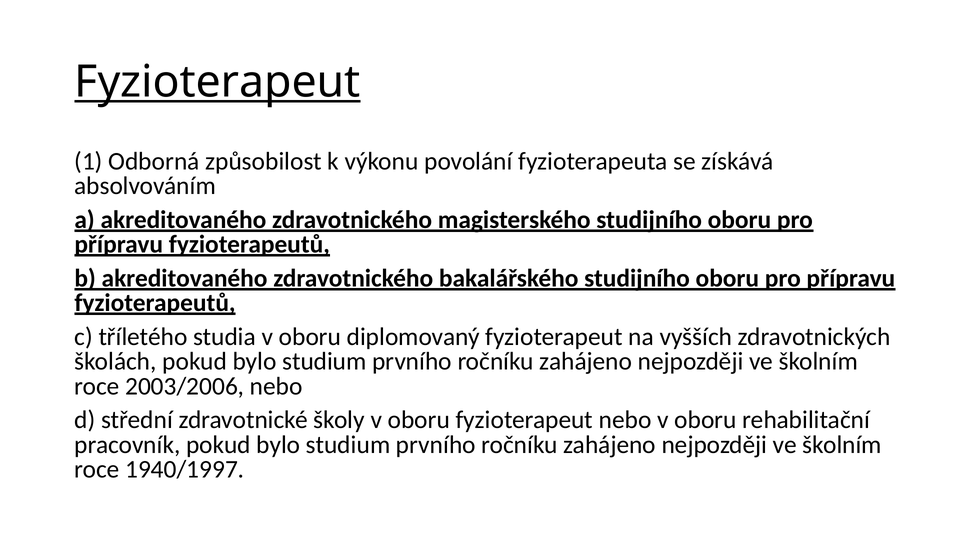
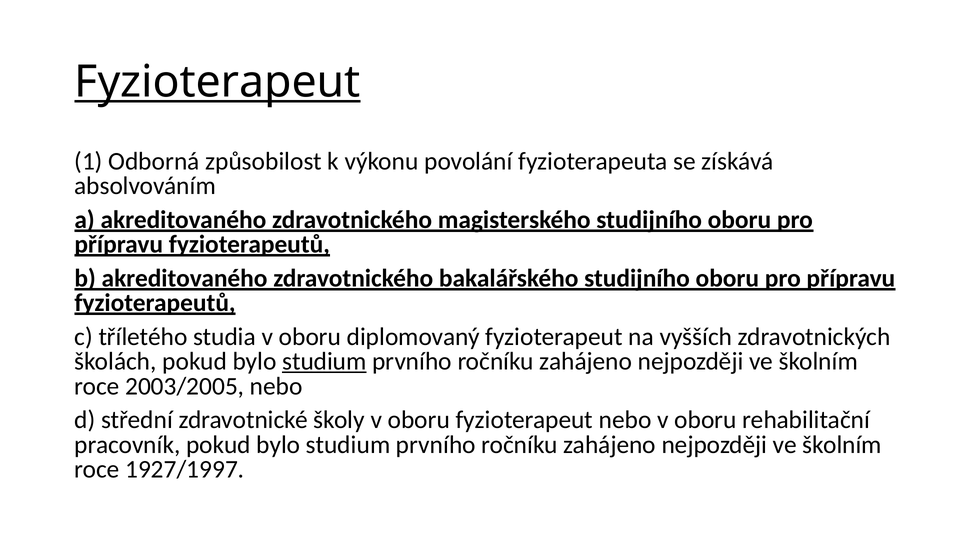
studium underline: none -> present (324, 361)
2003/2006: 2003/2006 -> 2003/2005 (185, 386)
1940/1997: 1940/1997 -> 1927/1997 (185, 469)
